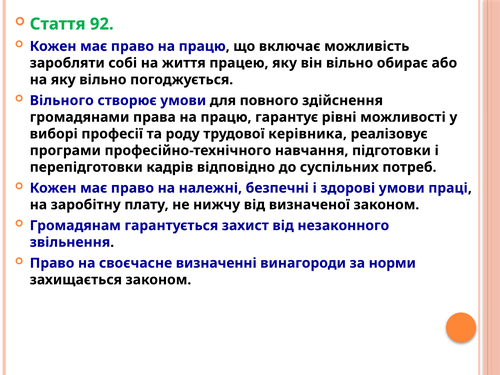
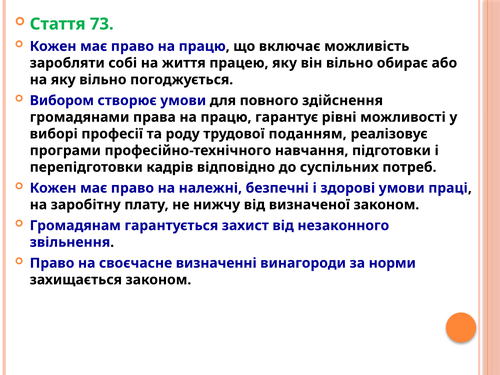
92: 92 -> 73 (102, 24)
Вільного: Вільного -> Вибором (62, 101)
керівника: керівника -> поданням (308, 134)
